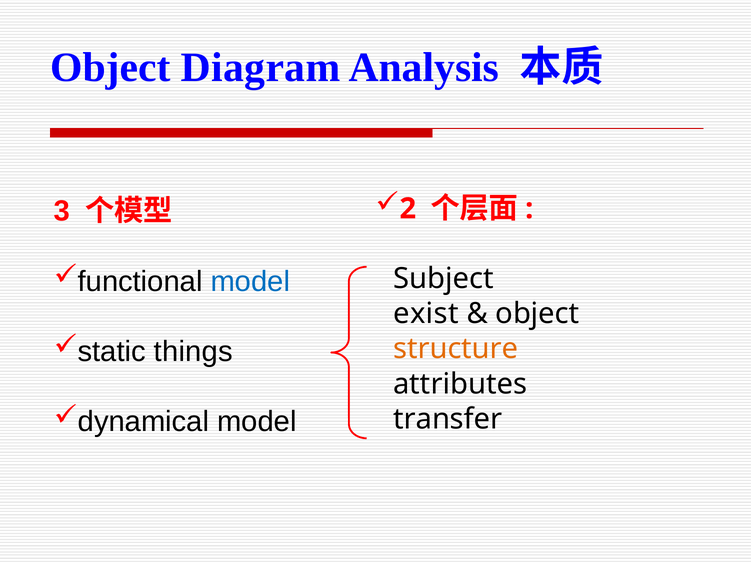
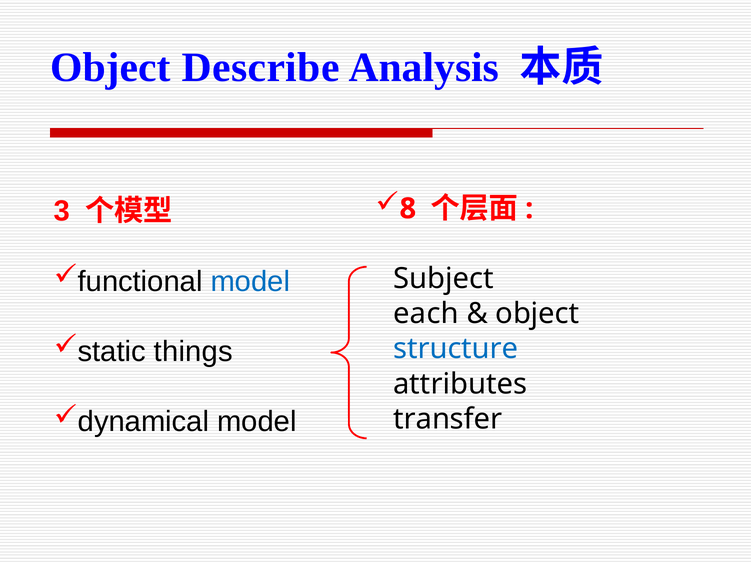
Diagram: Diagram -> Describe (261, 68)
2: 2 -> 8 (408, 209)
exist: exist -> each (426, 314)
structure colour: orange -> blue (456, 349)
